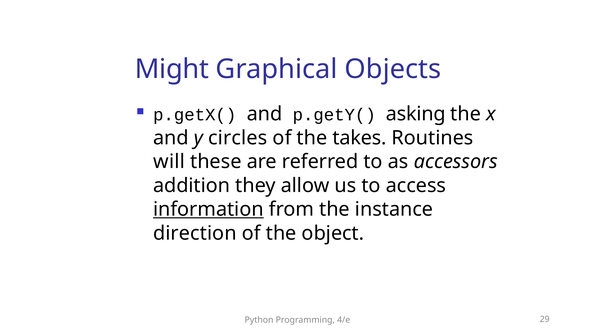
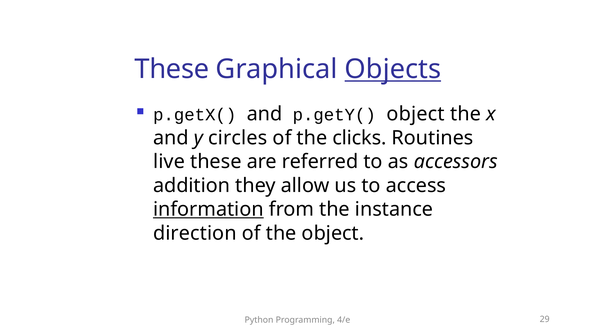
Might: Might -> These (172, 69)
Objects underline: none -> present (393, 69)
p.getY( asking: asking -> object (416, 114)
takes: takes -> clicks (359, 138)
will: will -> live (169, 162)
